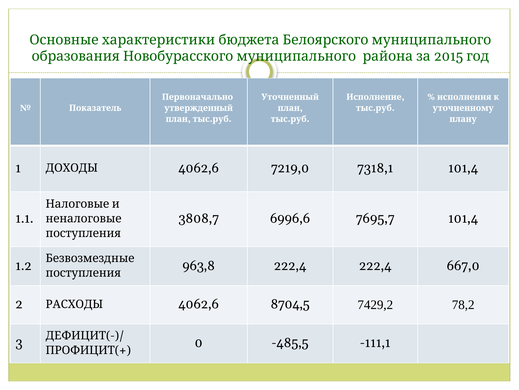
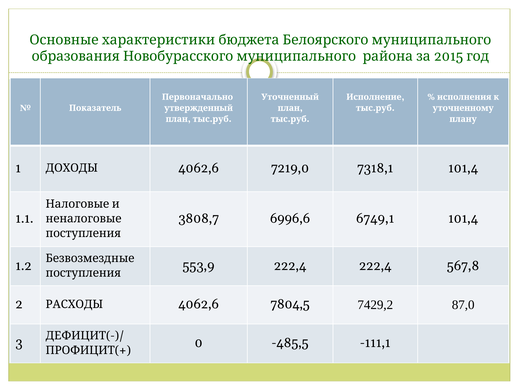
7695,7: 7695,7 -> 6749,1 (375, 218)
963,8: 963,8 -> 553,9 (199, 265)
667,0: 667,0 -> 567,8 (463, 265)
8704,5: 8704,5 -> 7804,5 (290, 304)
78,2: 78,2 -> 87,0 (463, 304)
